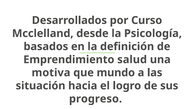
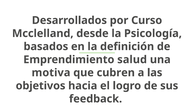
mundo: mundo -> cubren (116, 73)
situación: situación -> objetivos (41, 86)
progreso: progreso -> feedback (96, 99)
